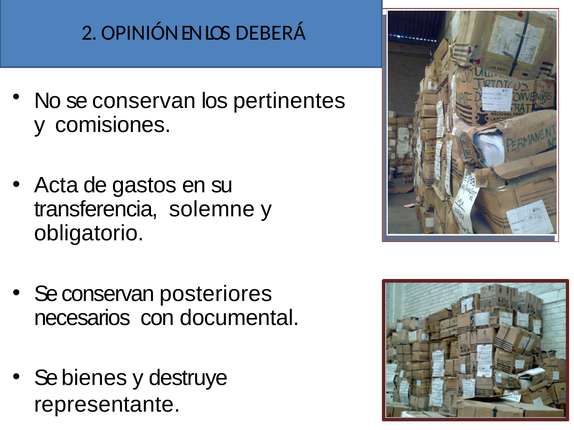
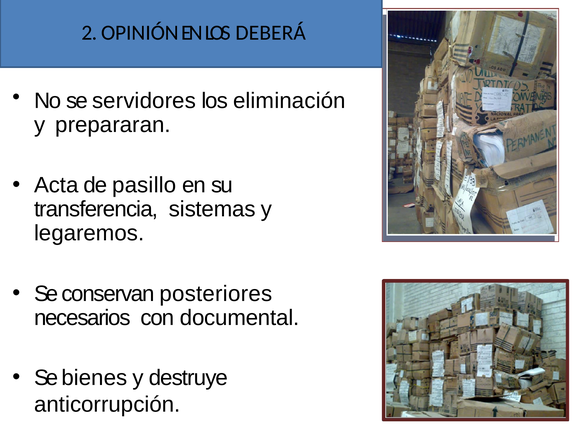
No se conservan: conservan -> servidores (144, 101)
pertinentes: pertinentes -> eliminación (289, 101)
comisiones: comisiones -> prepararan (113, 125)
gastos: gastos -> pasillo (144, 185)
solemne: solemne -> sistemas (212, 209)
obligatorio: obligatorio -> legaremos (89, 234)
representante: representante -> anticorrupción (107, 405)
